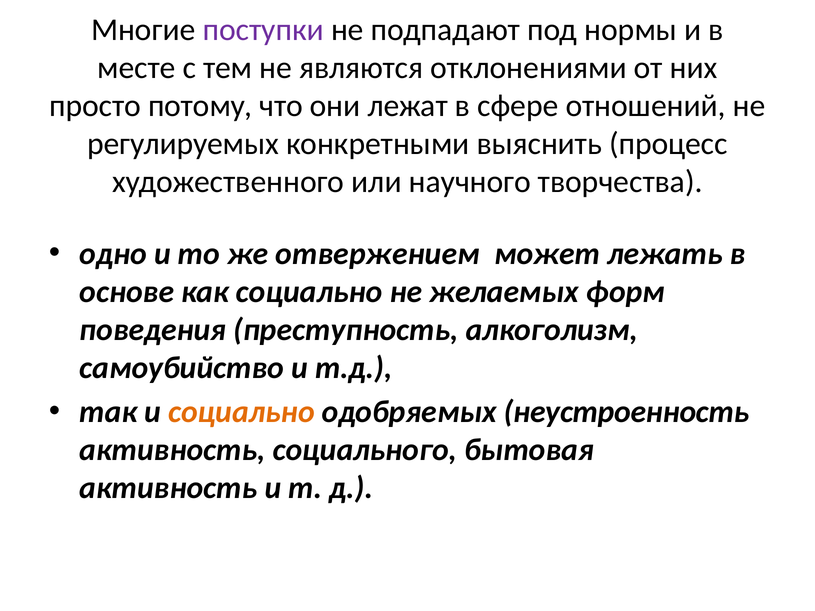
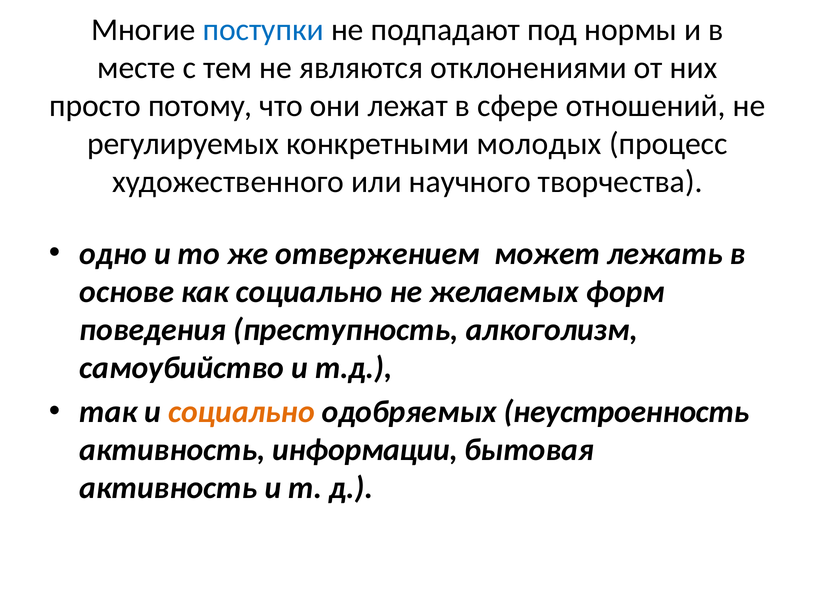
поступки colour: purple -> blue (263, 30)
выяснить: выяснить -> молодых (539, 144)
социального: социального -> информации (365, 450)
